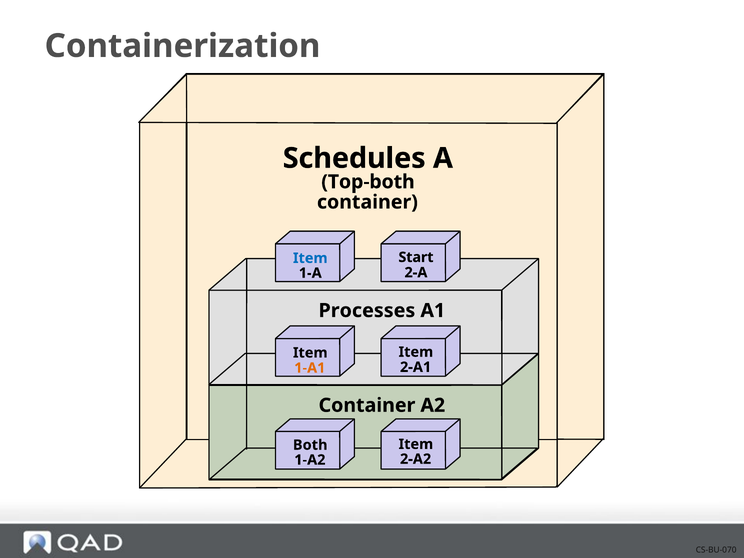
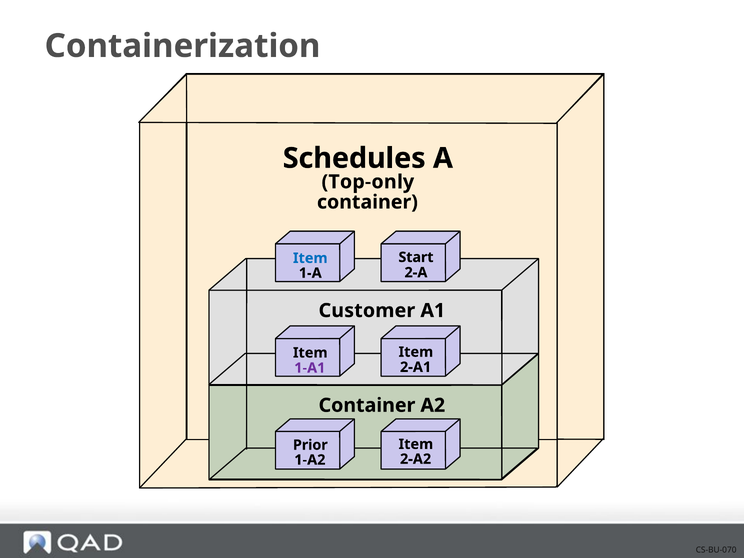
Top-both: Top-both -> Top-only (368, 182)
Processes: Processes -> Customer (367, 311)
1-A1 colour: orange -> purple (310, 368)
Both: Both -> Prior (310, 445)
